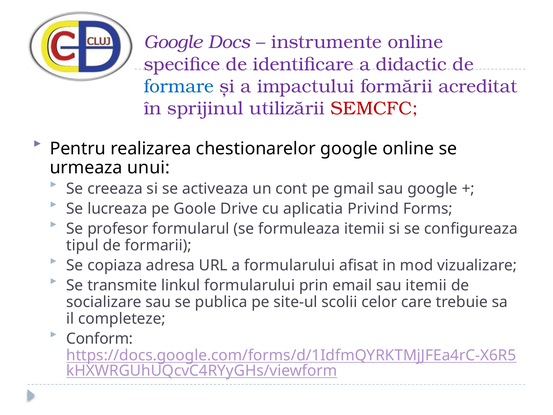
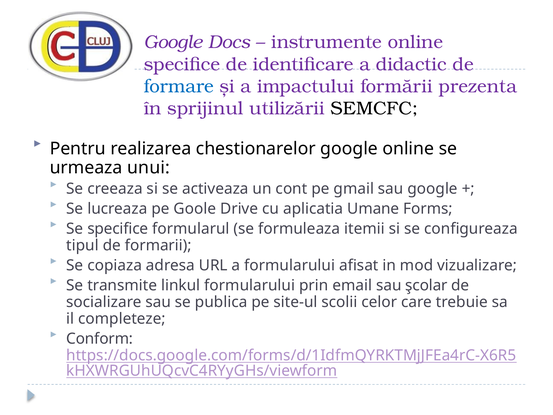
acreditat: acreditat -> prezenta (478, 86)
SEMCFC colour: red -> black (374, 108)
Privind: Privind -> Umane (373, 209)
Se profesor: profesor -> specifice (118, 229)
sau itemii: itemii -> şcolar (426, 285)
